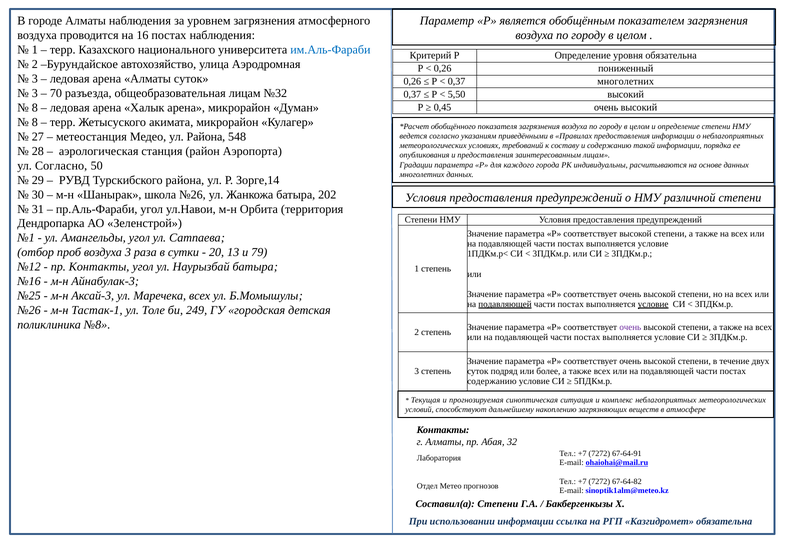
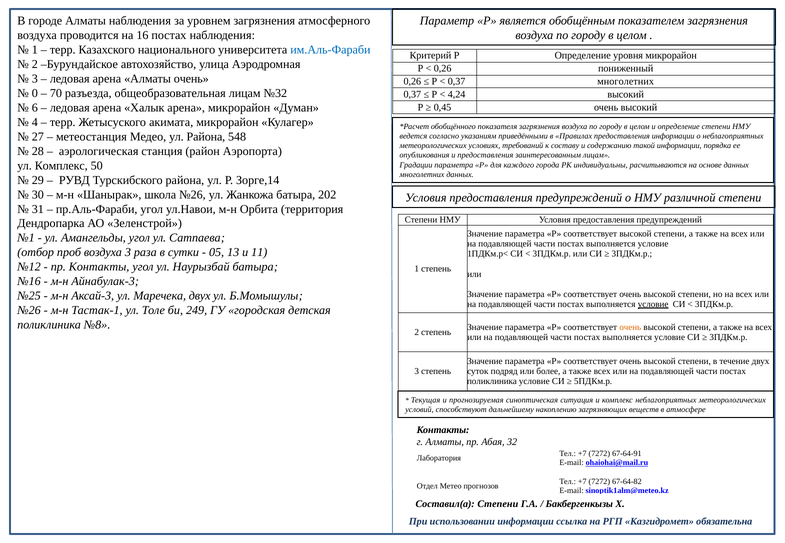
уровня обязательна: обязательна -> микрорайон (671, 56)
Алматы суток: суток -> очень (191, 79)
3: 3 -> 0 (35, 93)
5,50: 5,50 -> 4,24 (457, 94)
8: 8 -> 6 (35, 108)
8: 8 -> 4 (35, 122)
ул Согласно: Согласно -> Комплекс (61, 166)
20: 20 -> 05 (217, 253)
79: 79 -> 11 (259, 253)
Маречека всех: всех -> двух (200, 296)
подавляющей underline: present -> none (505, 304)
очень colour: purple -> orange (630, 327)
содержанию: содержанию -> поликлиника (492, 382)
